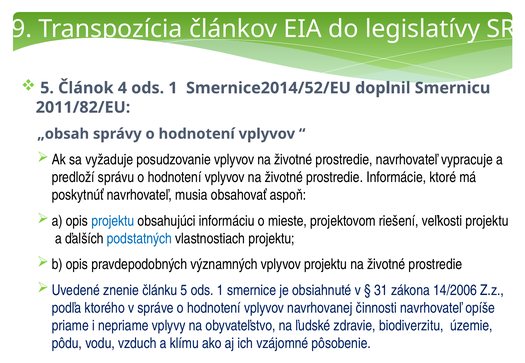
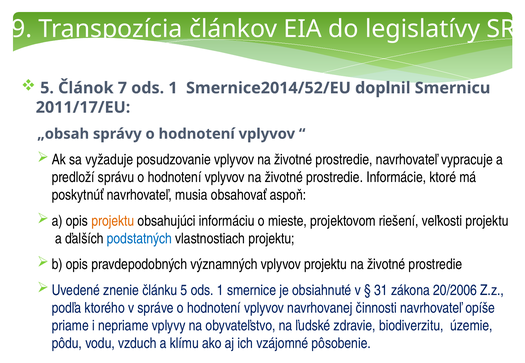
4: 4 -> 7 (122, 88)
2011/82/EU: 2011/82/EU -> 2011/17/EU (83, 108)
projektu colour: blue -> orange (113, 221)
14/2006: 14/2006 -> 20/2006 (455, 291)
